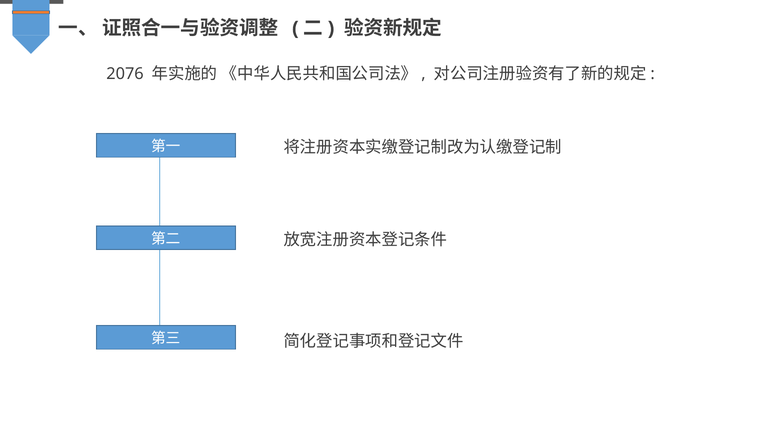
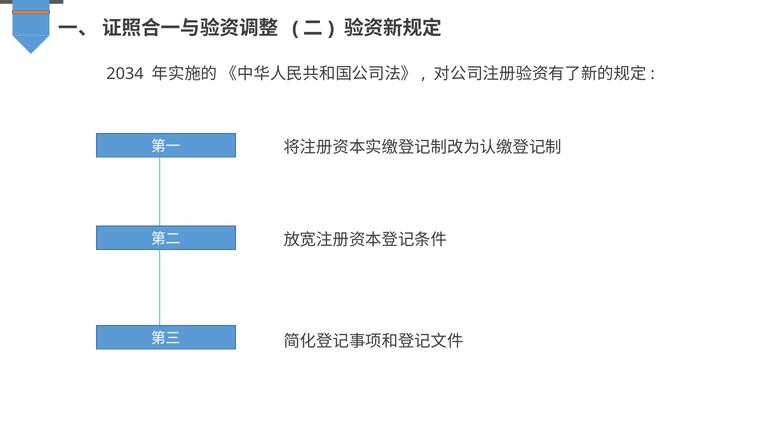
2076: 2076 -> 2034 (125, 74)
